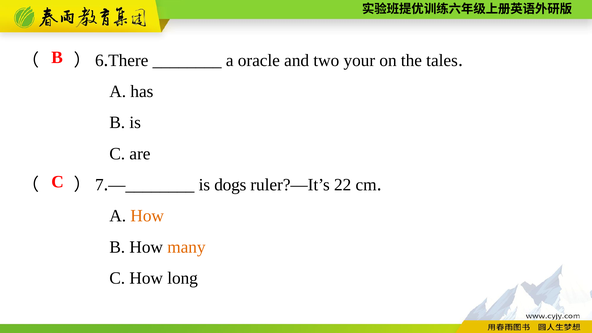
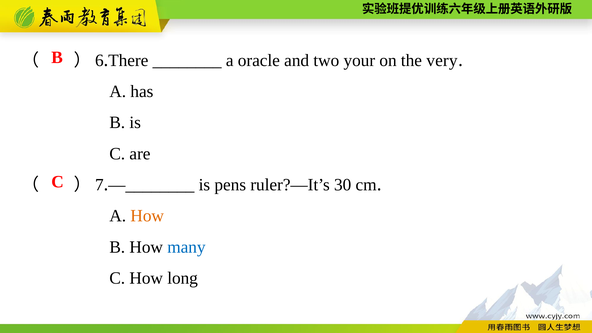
tales: tales -> very (442, 60)
dogs: dogs -> pens (230, 185)
22: 22 -> 30 (343, 185)
many colour: orange -> blue (186, 247)
